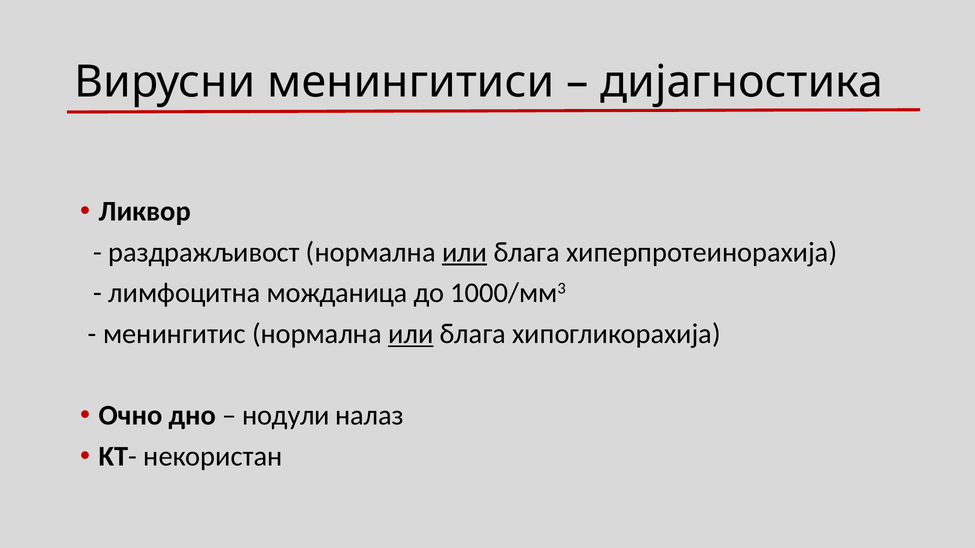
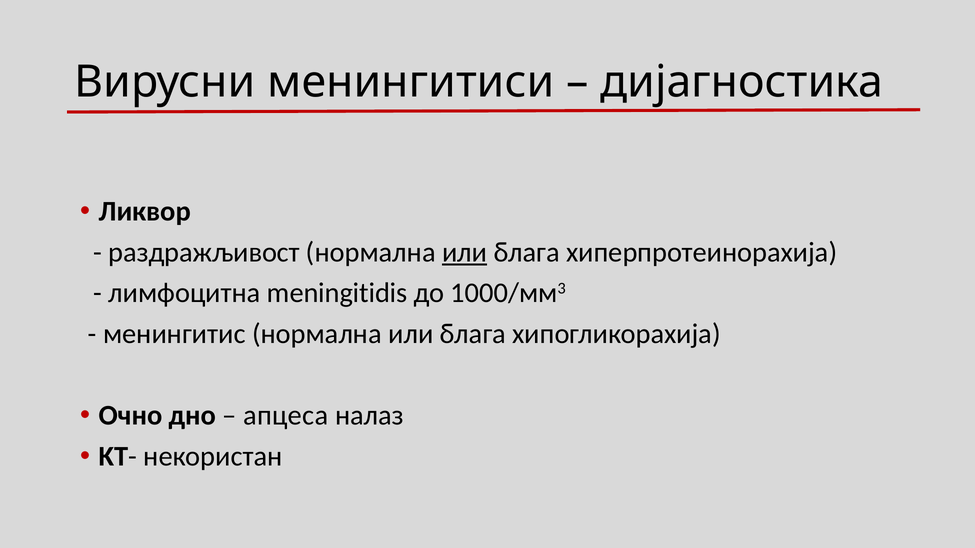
можданица: можданица -> meningitidis (337, 293)
или underline: present -> none (411, 334)
нодули: нодули -> апцеса (286, 416)
